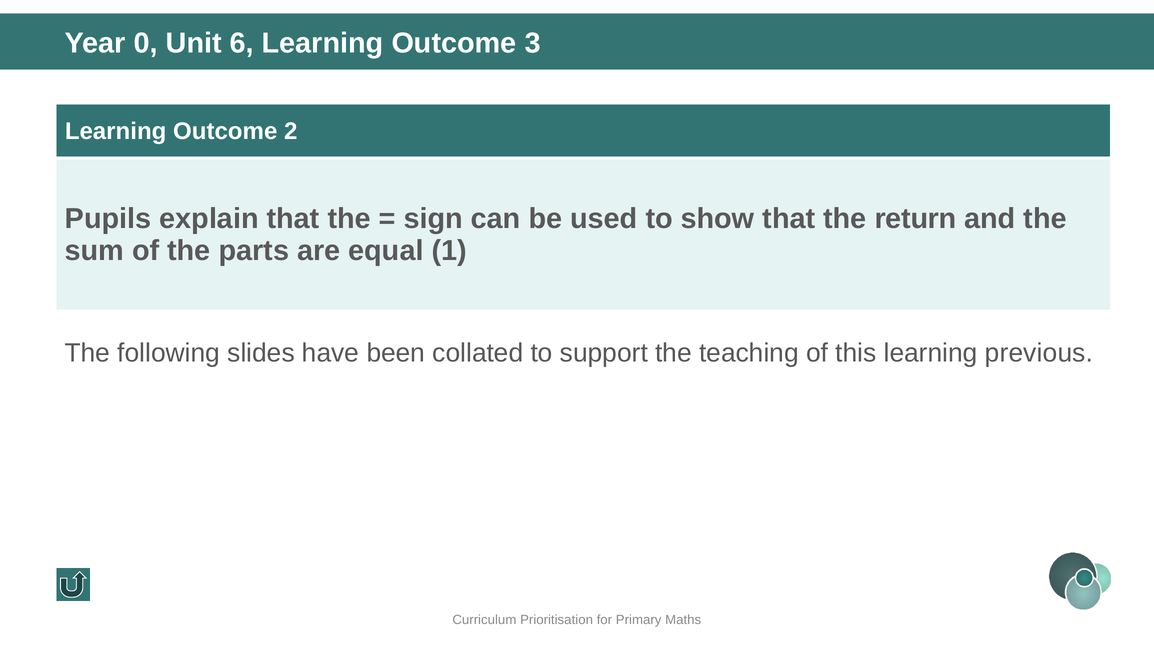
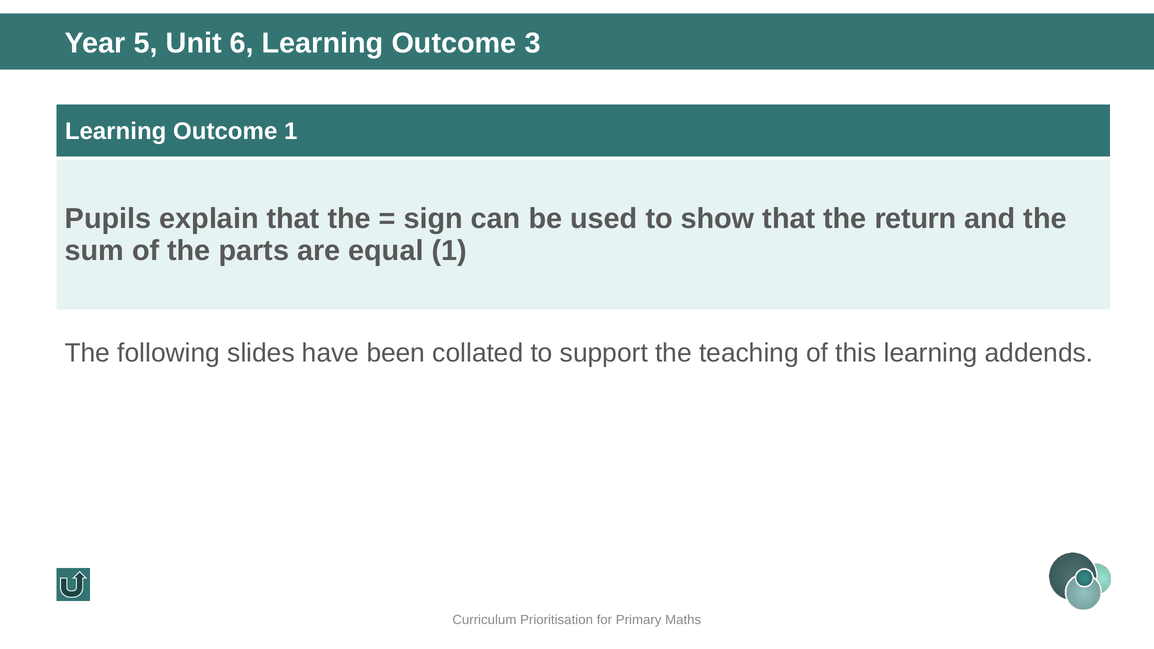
0: 0 -> 5 (146, 43)
Outcome 2: 2 -> 1 (291, 131)
previous: previous -> addends (1039, 353)
